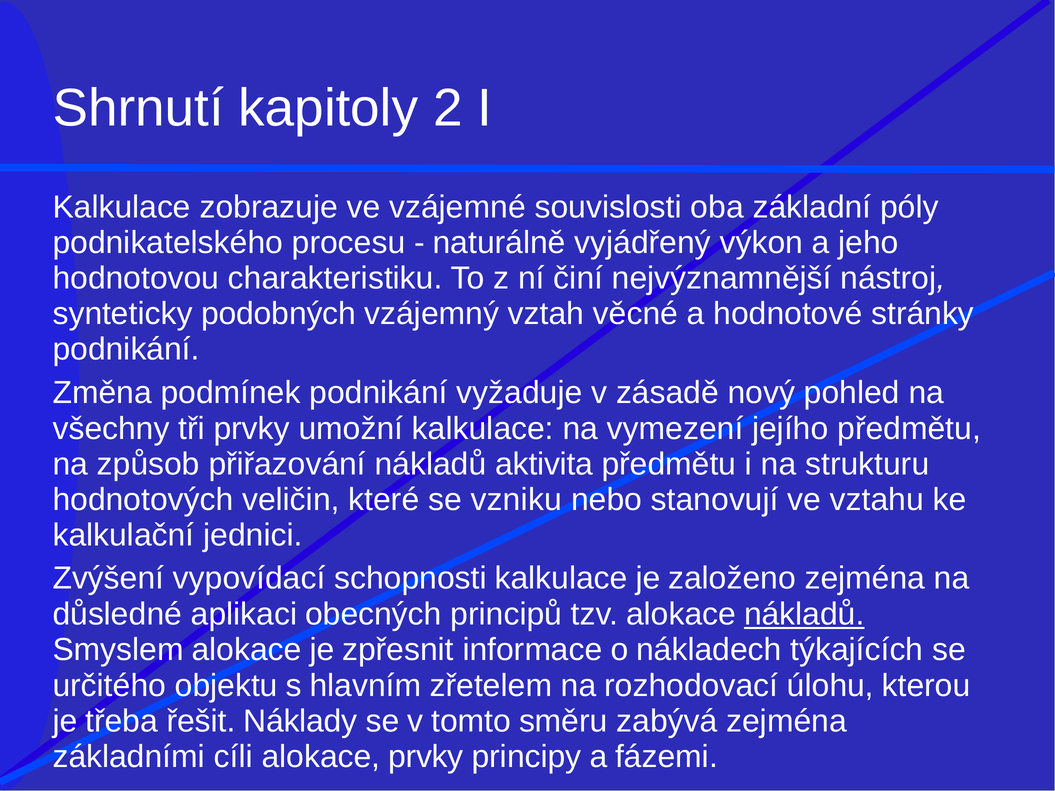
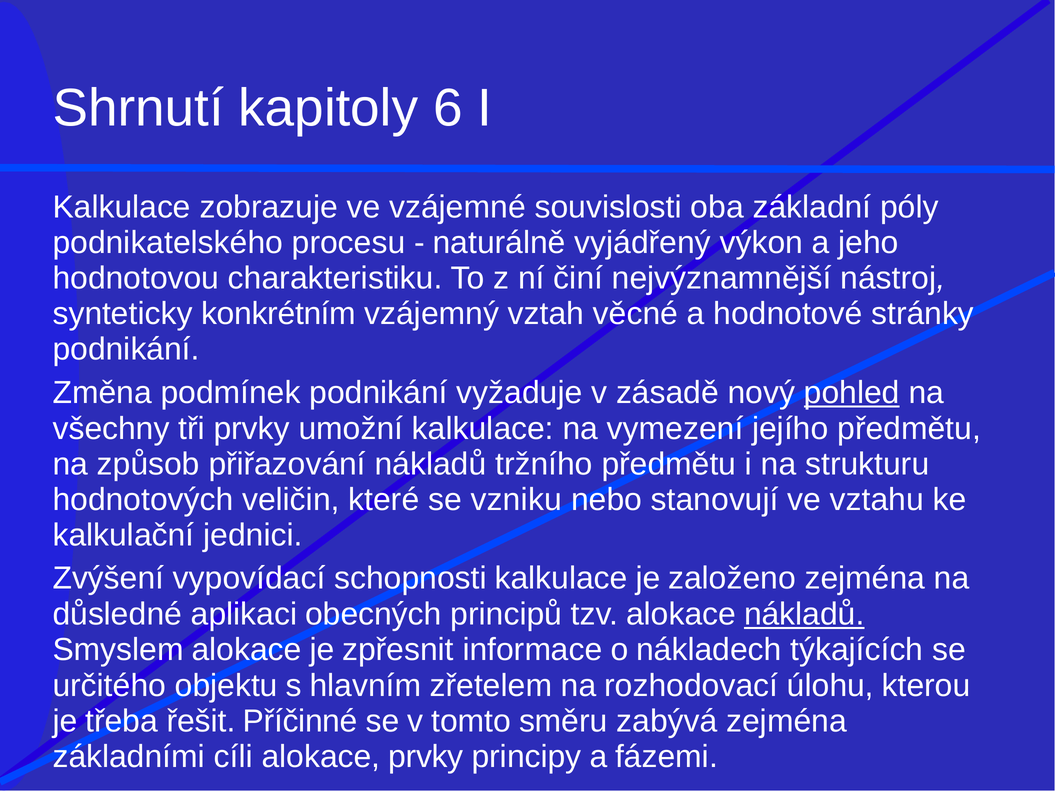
2: 2 -> 6 (448, 108)
podobných: podobných -> konkrétním (279, 314)
pohled underline: none -> present (852, 393)
aktivita: aktivita -> tržního (544, 464)
Náklady: Náklady -> Příčinné (300, 721)
